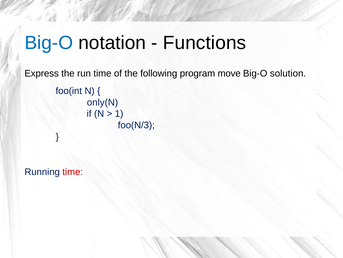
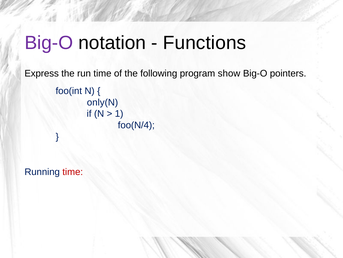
Big-O colour: blue -> purple (49, 43)
move: move -> show (229, 73)
solution: solution -> pointers (288, 73)
foo(N/3: foo(N/3 -> foo(N/4 (136, 125)
